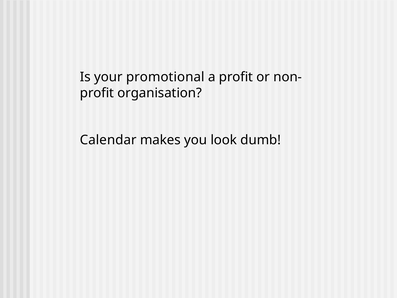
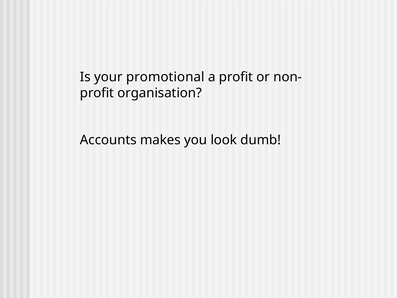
Calendar: Calendar -> Accounts (108, 140)
